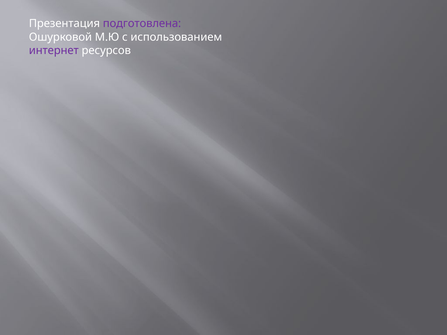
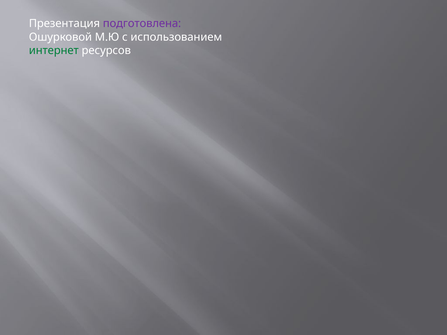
интернет colour: purple -> green (54, 50)
